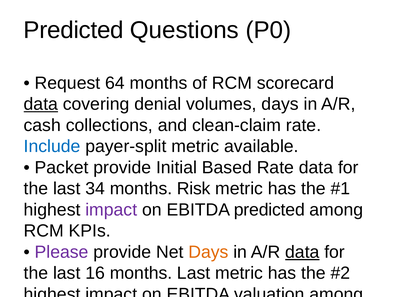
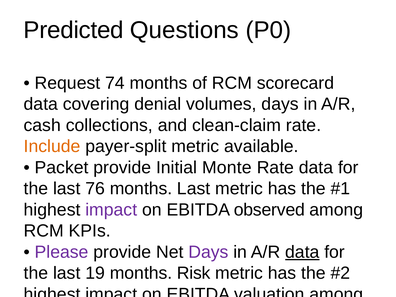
64: 64 -> 74 (115, 83)
data underline: present -> none (41, 104)
Include colour: blue -> orange (52, 146)
Based: Based -> Monte (227, 168)
34: 34 -> 76 (95, 189)
months Risk: Risk -> Last (194, 189)
EBITDA predicted: predicted -> observed (269, 210)
Days colour: orange -> purple (208, 252)
16: 16 -> 19 (95, 273)
months Last: Last -> Risk (194, 273)
